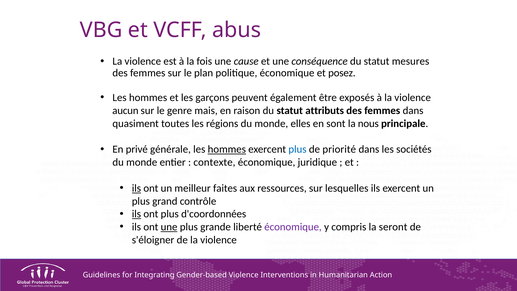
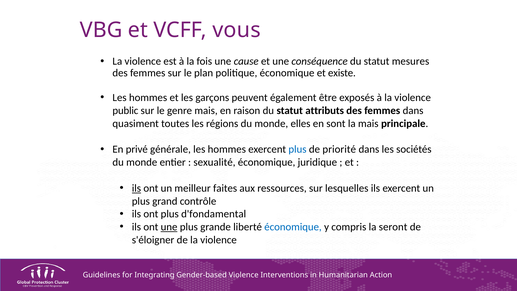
abus: abus -> vous (237, 30)
posez: posez -> existe (342, 73)
aucun: aucun -> public (125, 111)
la nous: nous -> mais (368, 123)
hommes underline: present -> none (227, 149)
contexte: contexte -> sexualité (214, 162)
ils underline: present -> none (136, 214)
d'coordonnées: d'coordonnées -> d'fondamental (214, 214)
économique colour: purple -> blue (293, 227)
